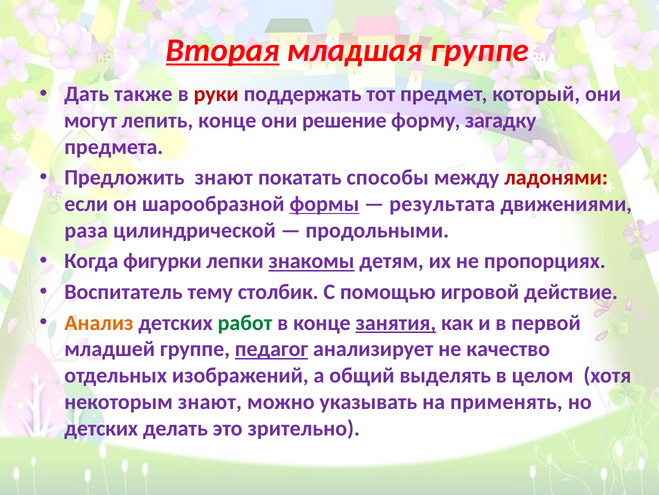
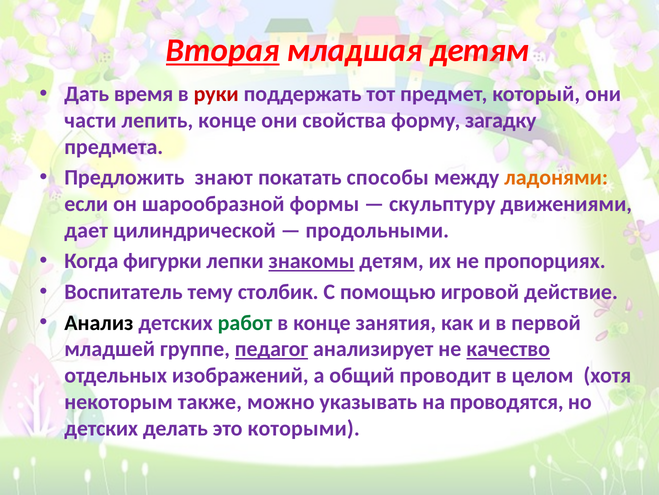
младшая группе: группе -> детям (480, 50)
также: также -> время (144, 94)
могут: могут -> части (90, 120)
решение: решение -> свойства (344, 120)
ладонями colour: red -> orange (556, 177)
формы underline: present -> none (324, 204)
результата: результата -> скульптуру (442, 204)
раза: раза -> дает (86, 230)
Анализ colour: orange -> black (99, 322)
занятия underline: present -> none (396, 322)
качество underline: none -> present (508, 349)
выделять: выделять -> проводит (445, 375)
некоторым знают: знают -> также (210, 401)
применять: применять -> проводятся (507, 401)
зрительно: зрительно -> которыми (304, 428)
